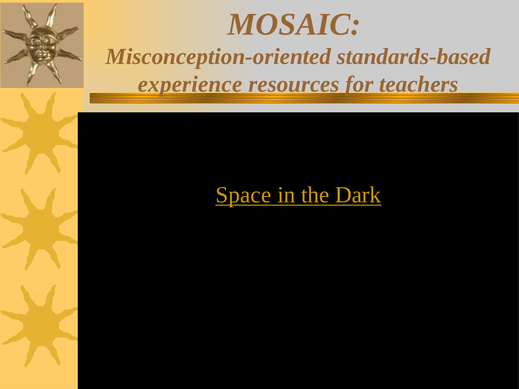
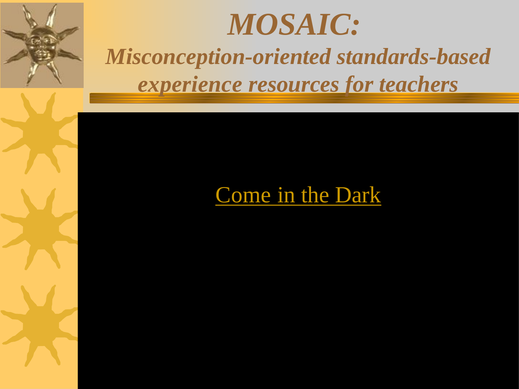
Space: Space -> Come (243, 195)
